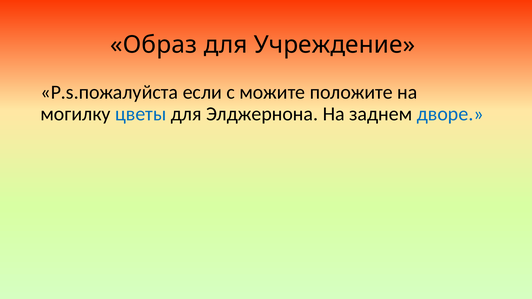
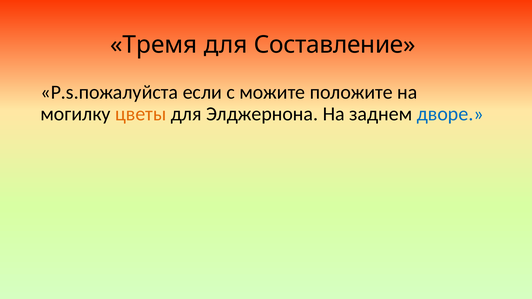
Образ: Образ -> Тремя (154, 45)
Учреждение: Учреждение -> Составление (335, 45)
цветы colour: blue -> orange (141, 114)
